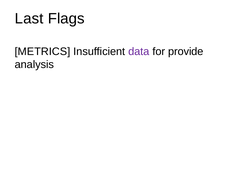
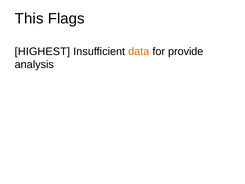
Last: Last -> This (29, 19)
METRICS: METRICS -> HIGHEST (42, 51)
data colour: purple -> orange (139, 51)
